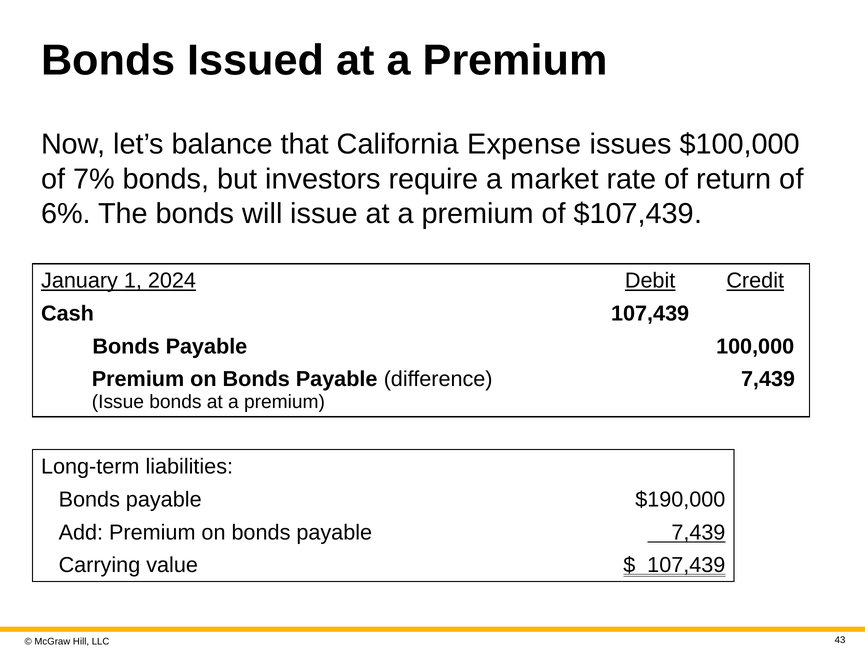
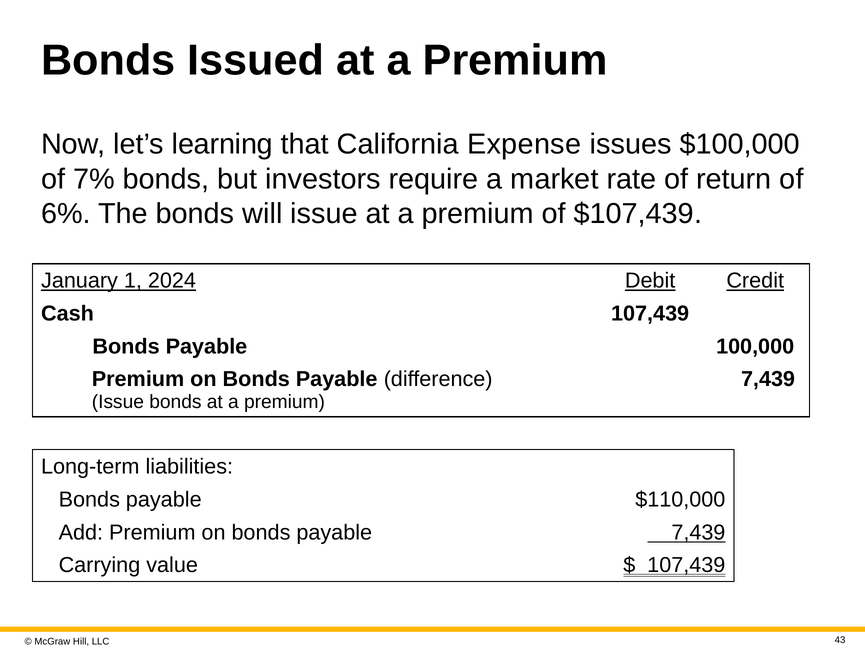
balance: balance -> learning (222, 144)
$190,000: $190,000 -> $110,000 (680, 499)
